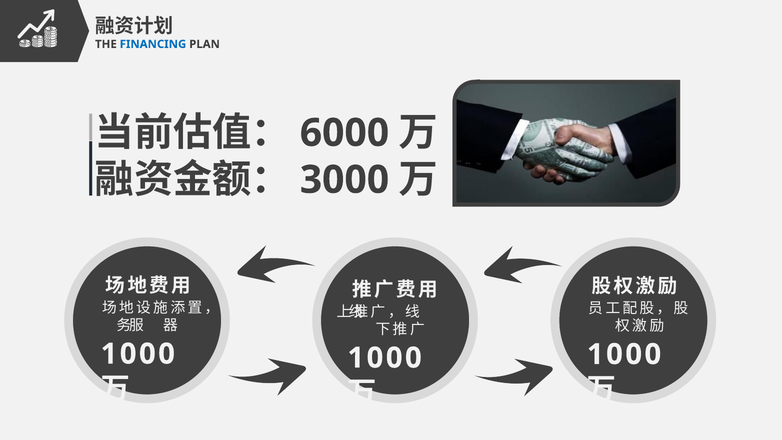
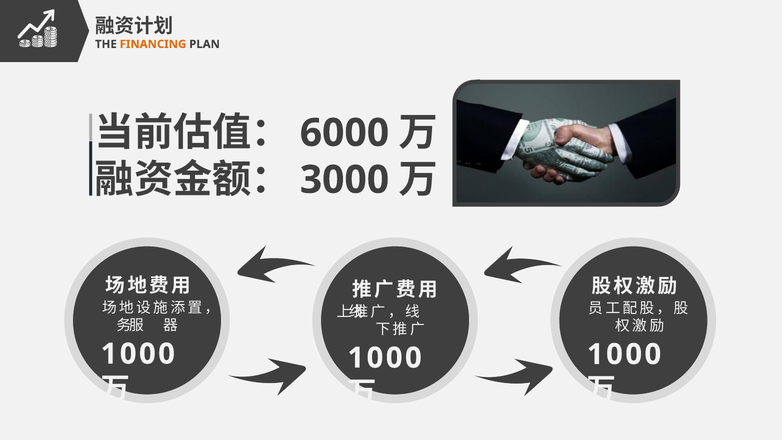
FINANCING colour: blue -> orange (153, 44)
